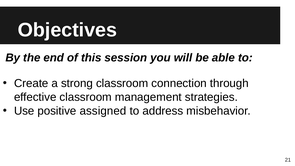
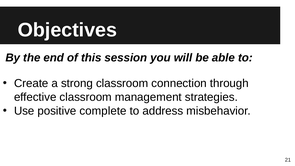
assigned: assigned -> complete (103, 111)
